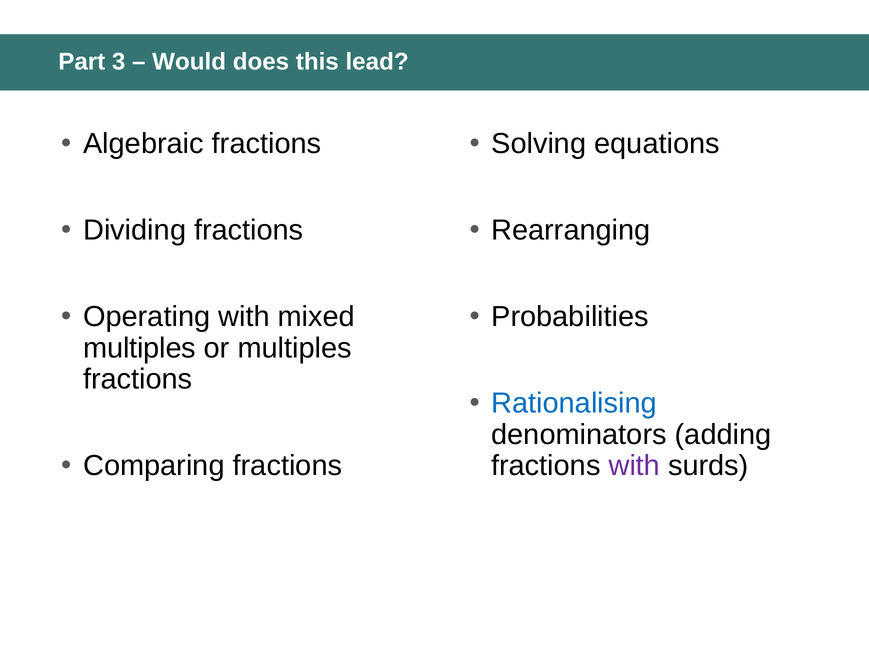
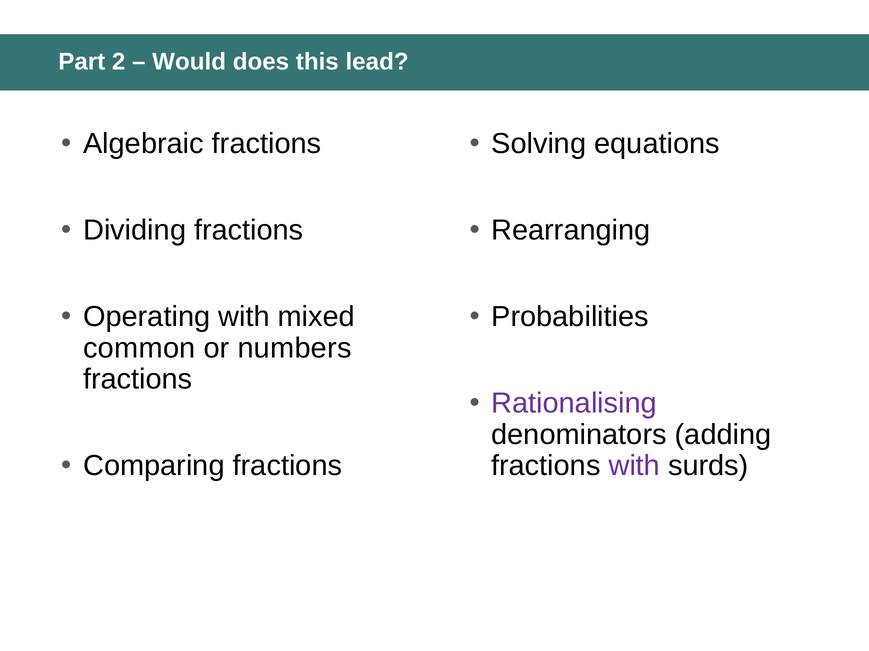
3: 3 -> 2 (119, 62)
multiples: multiples -> common (139, 349)
or multiples: multiples -> numbers (295, 349)
Rationalising colour: blue -> purple (574, 404)
